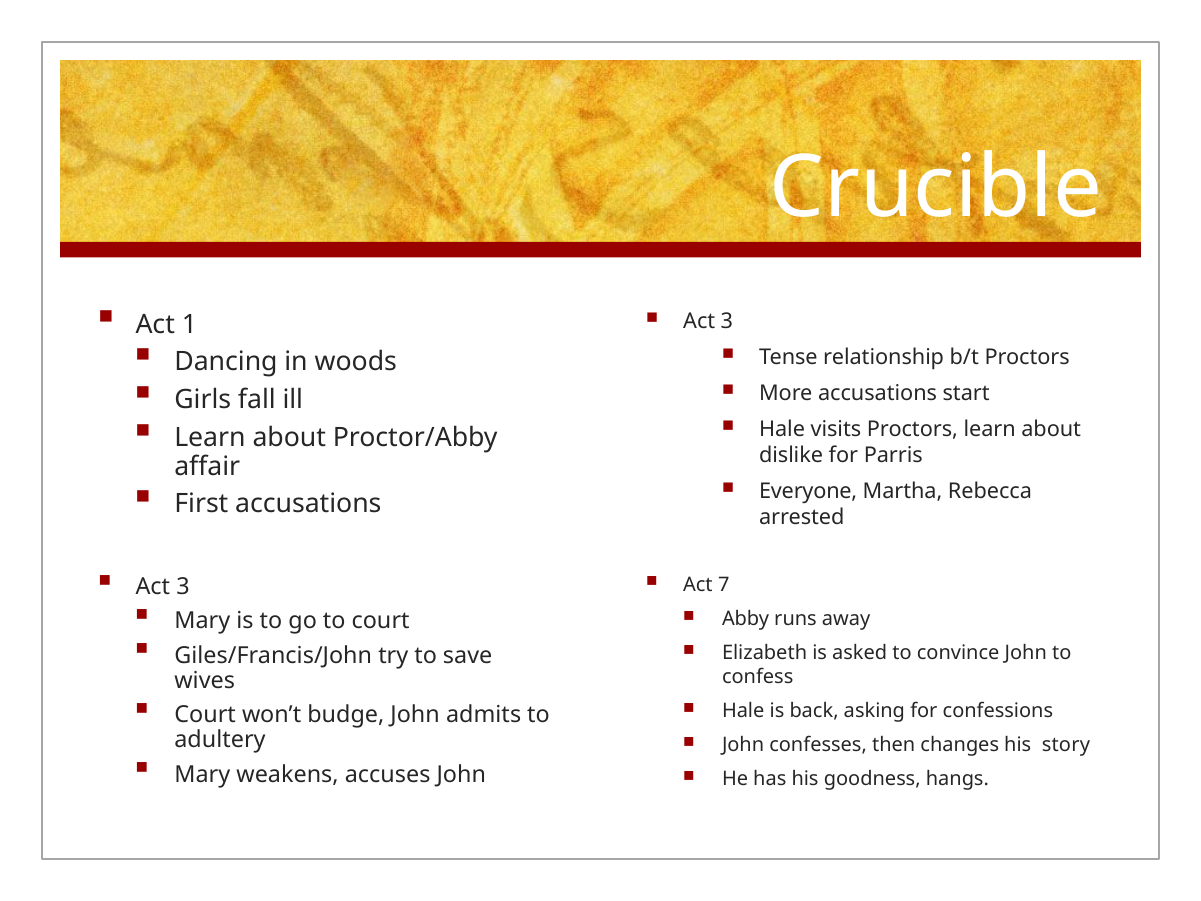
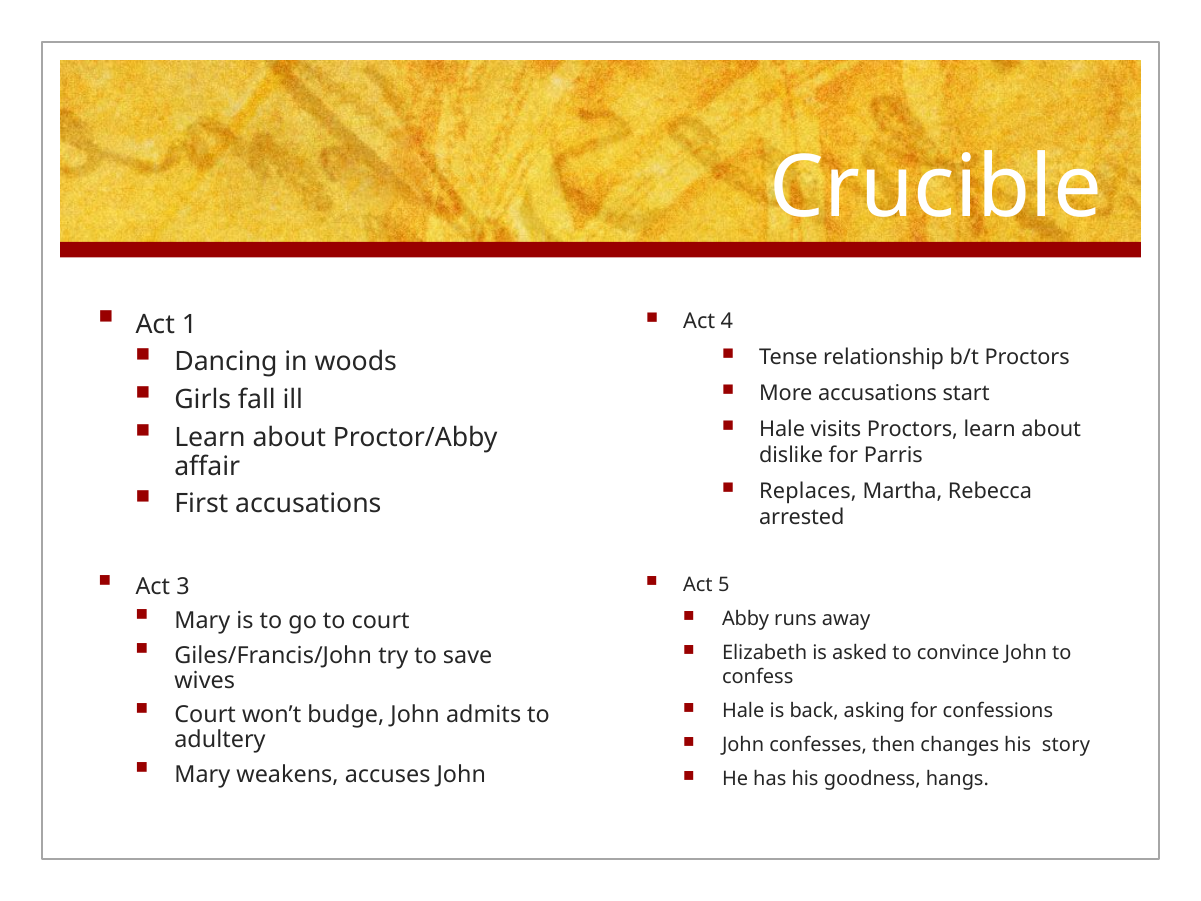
3: 3 -> 4 (727, 321)
Everyone: Everyone -> Replaces (808, 491)
7: 7 -> 5 (724, 585)
